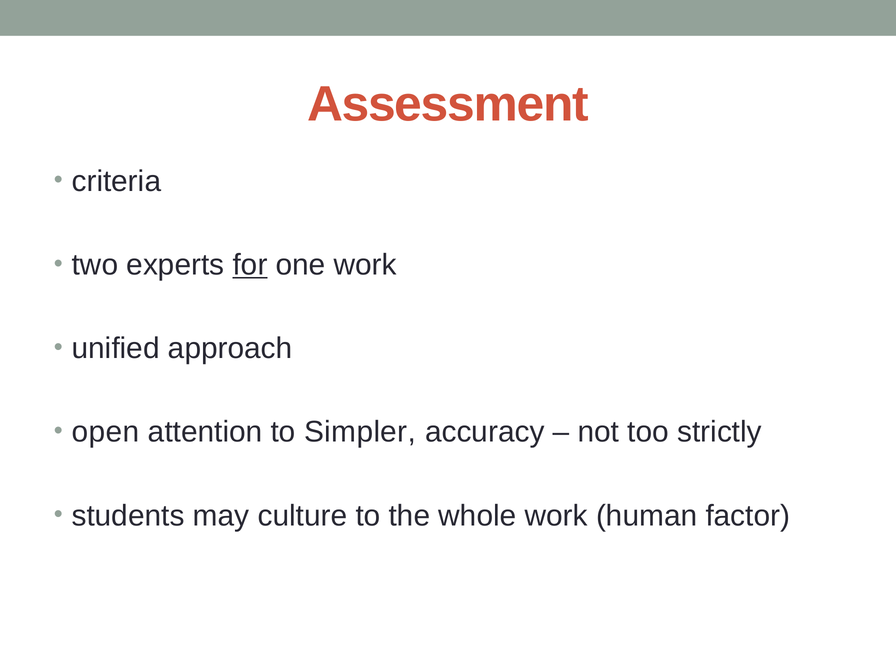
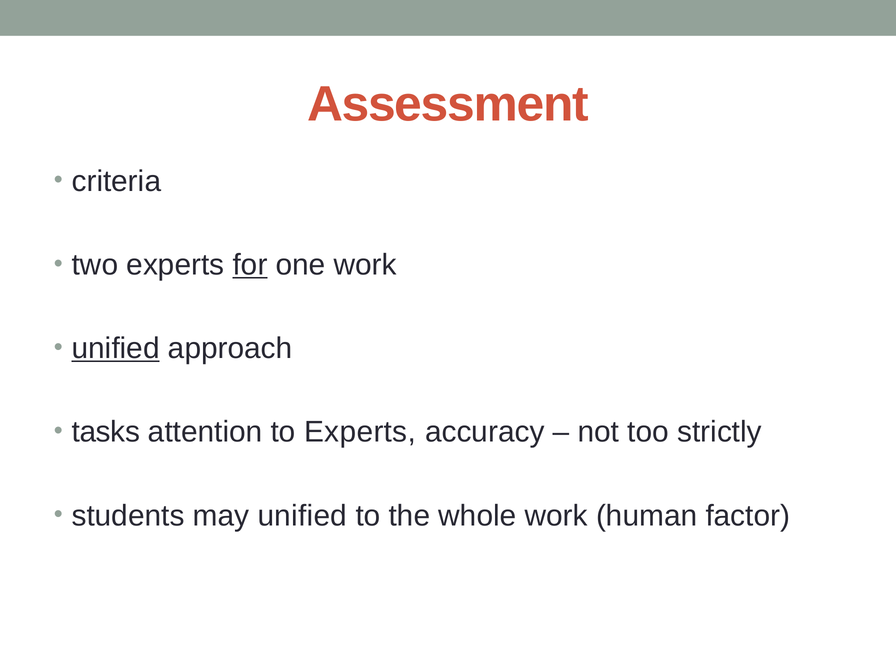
unified underline: none -> present (116, 349)
open: open -> tasks (106, 432)
to Simpler: Simpler -> Experts (360, 432)
may culture: culture -> unified (302, 516)
